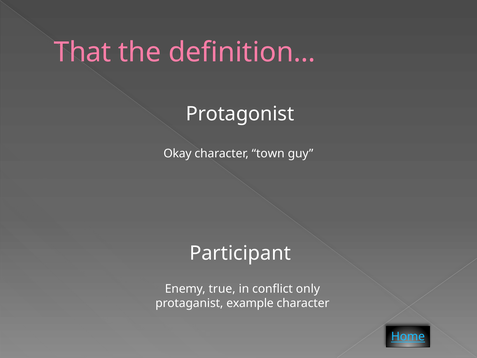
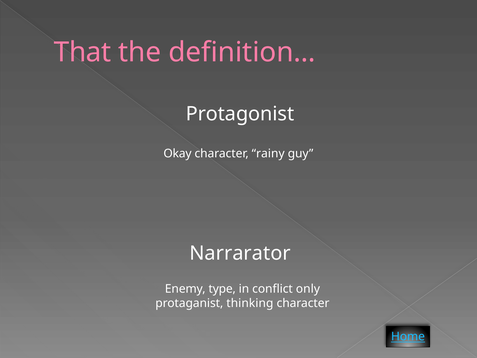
town: town -> rainy (268, 153)
Participant: Participant -> Narrarator (240, 253)
true: true -> type (222, 289)
example: example -> thinking (250, 303)
